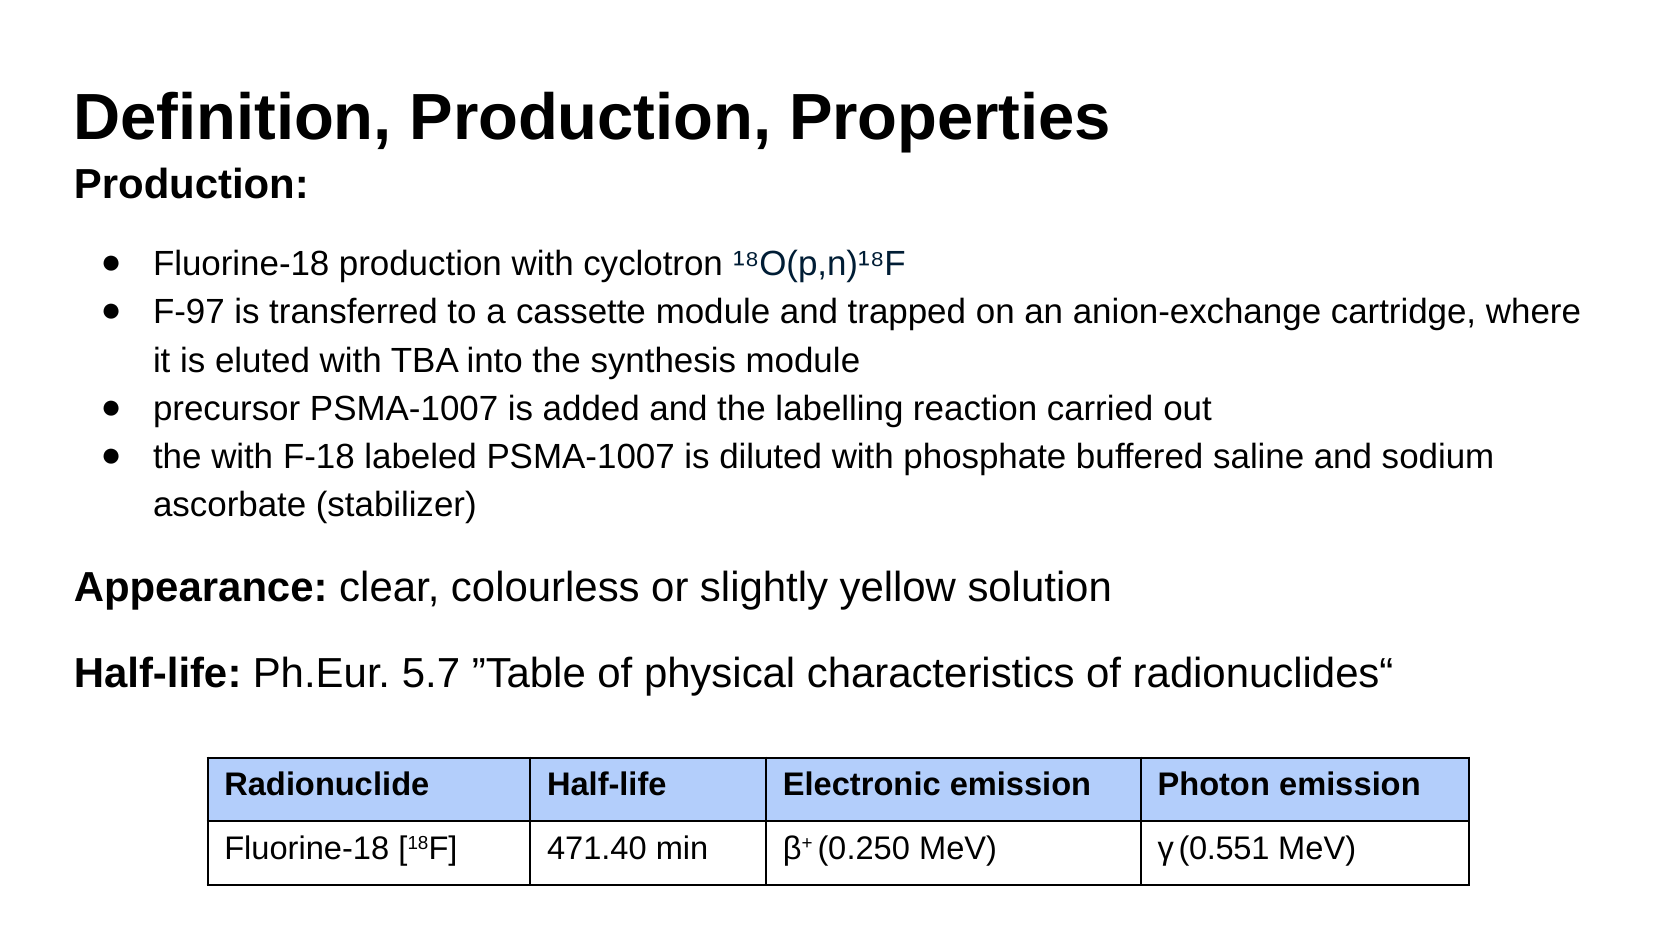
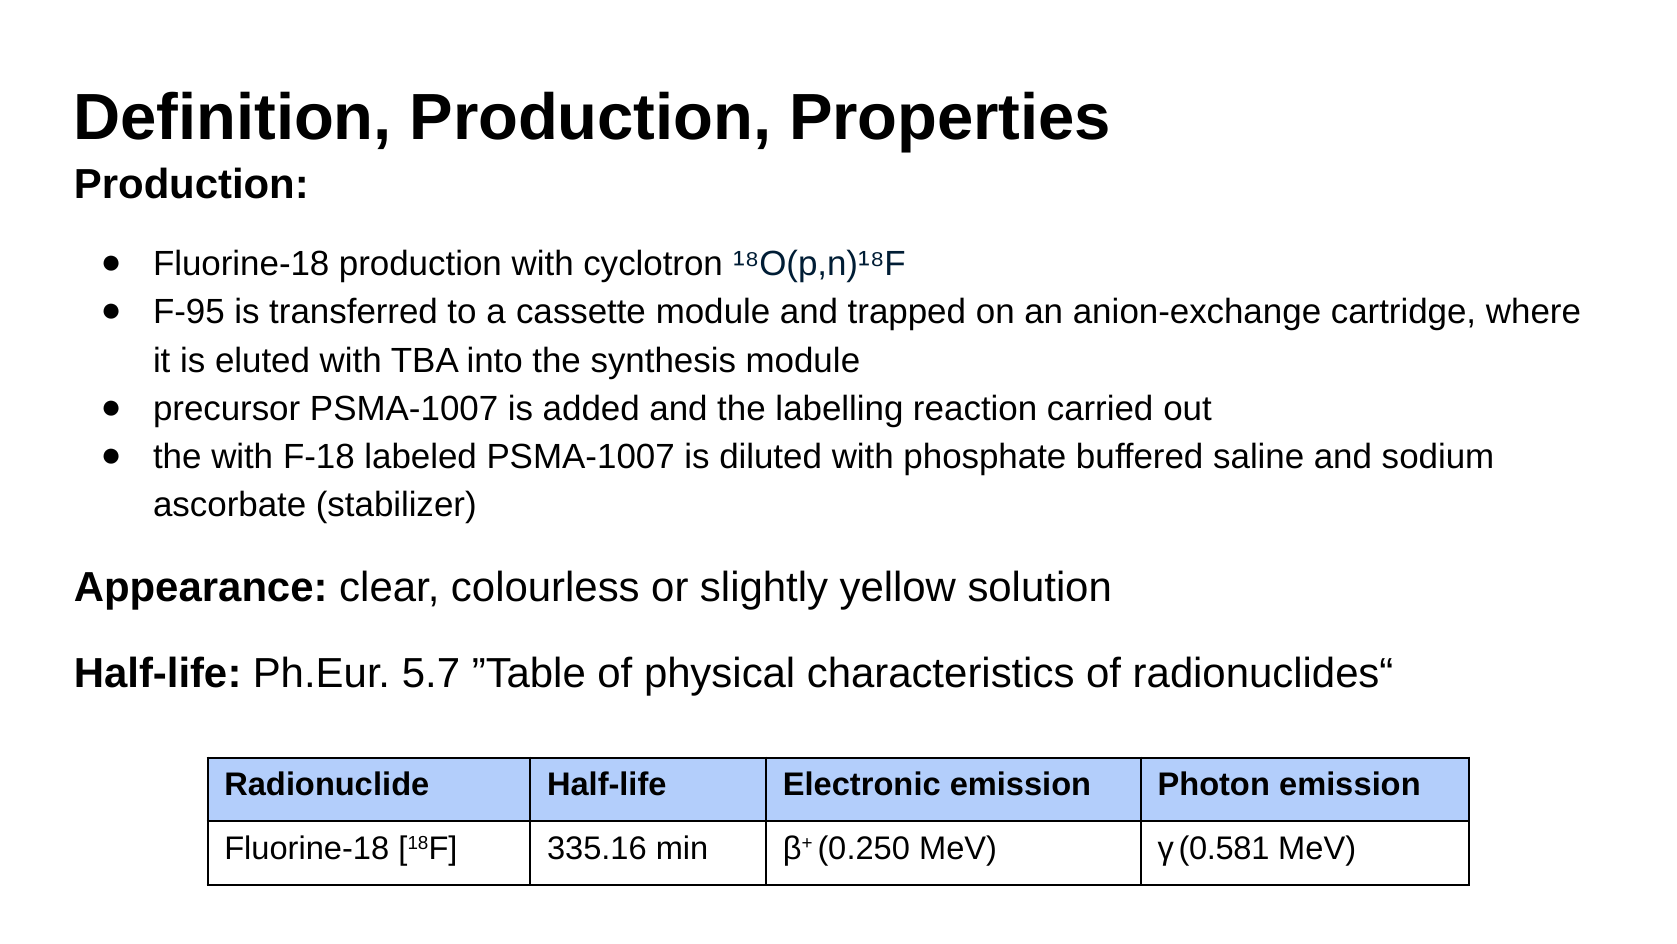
F-97: F-97 -> F-95 (189, 312)
471.40: 471.40 -> 335.16 (597, 848)
0.551: 0.551 -> 0.581 (1224, 848)
